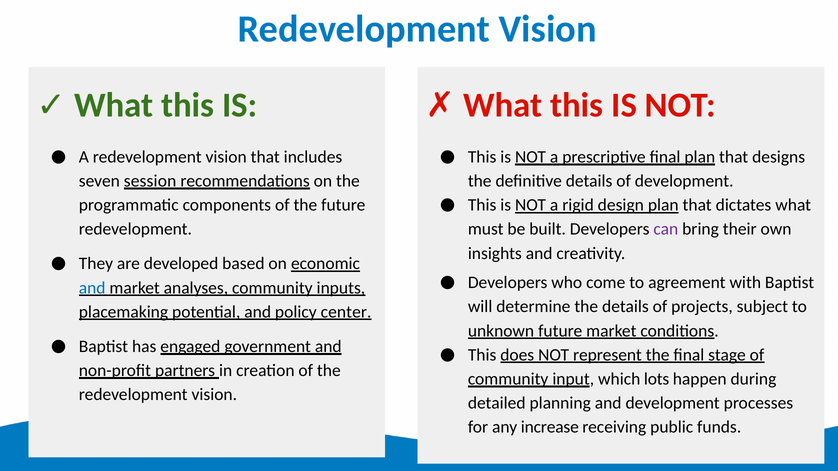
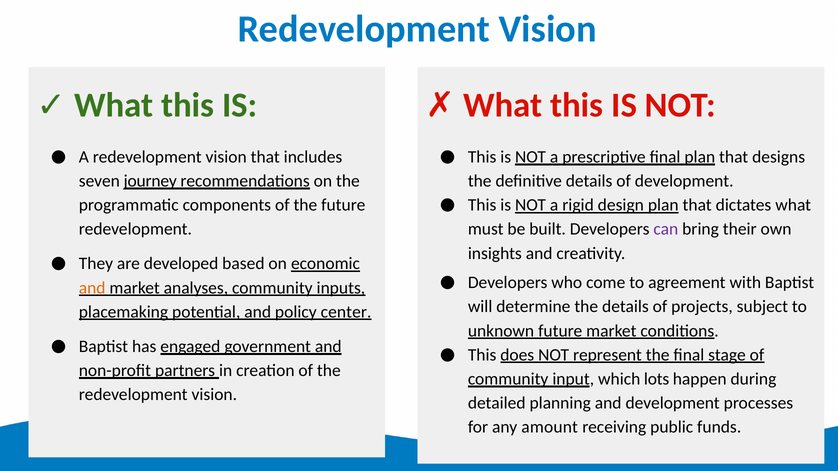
session: session -> journey (150, 181)
and colour: blue -> orange (92, 288)
increase: increase -> amount (550, 427)
